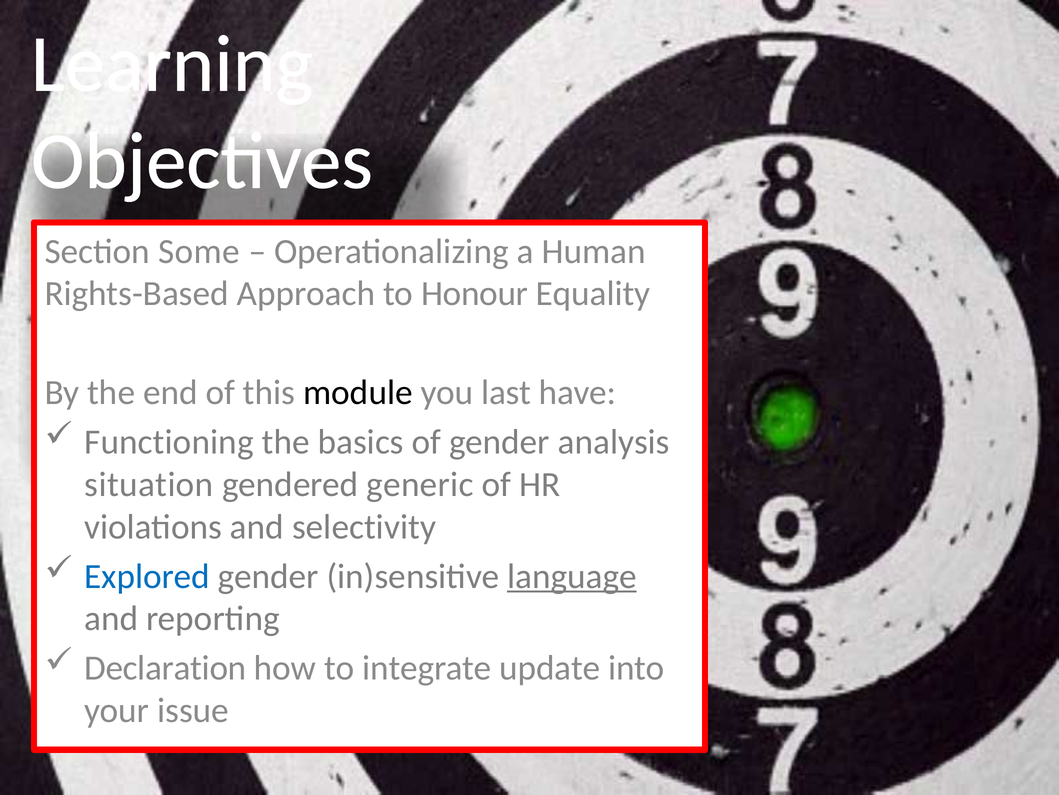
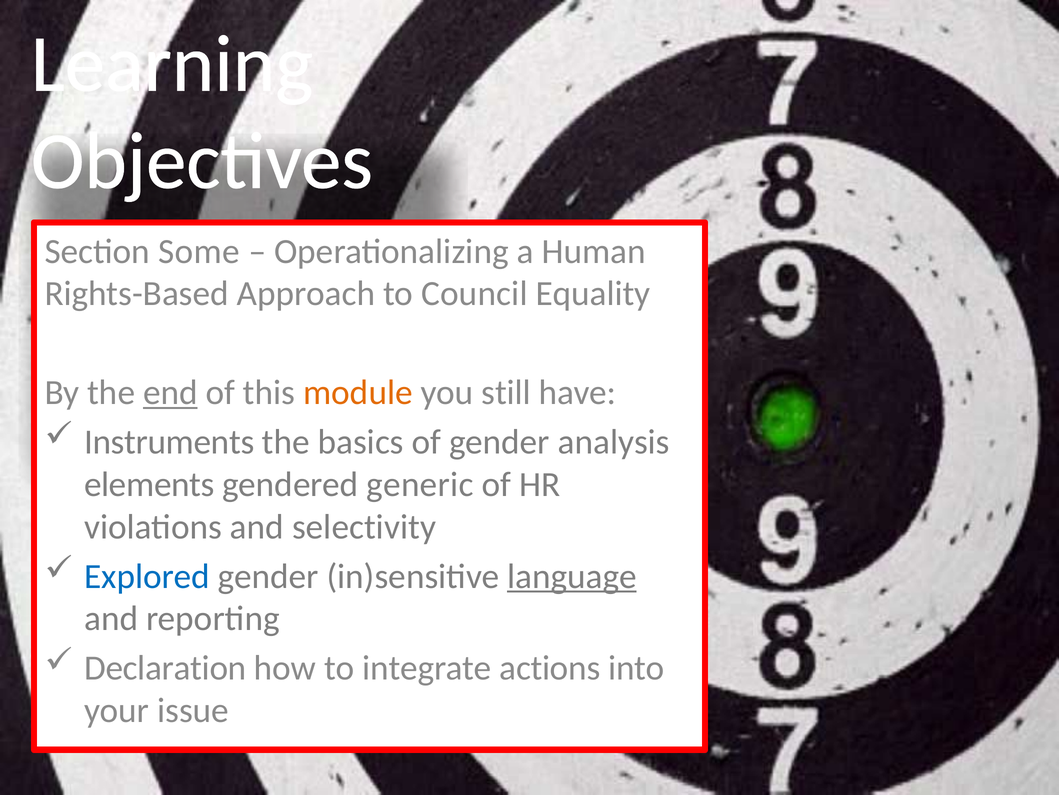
Honour: Honour -> Council (474, 293)
end underline: none -> present (170, 392)
module colour: black -> orange (358, 392)
last: last -> still (506, 392)
Functioning: Functioning -> Instruments (169, 442)
situation: situation -> elements (149, 484)
update: update -> actions (550, 668)
